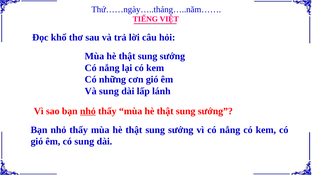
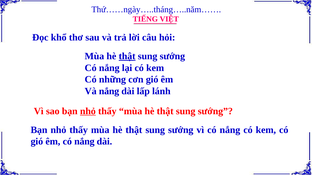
thật underline: none -> present (127, 56)
Và sung: sung -> nắng (109, 91)
êm có sung: sung -> nắng (84, 142)
